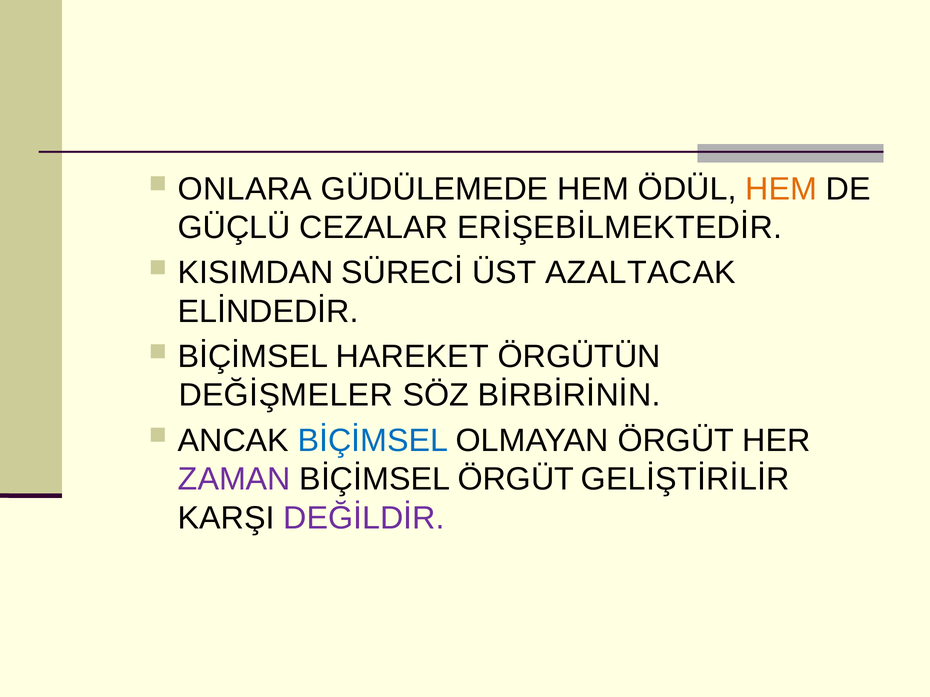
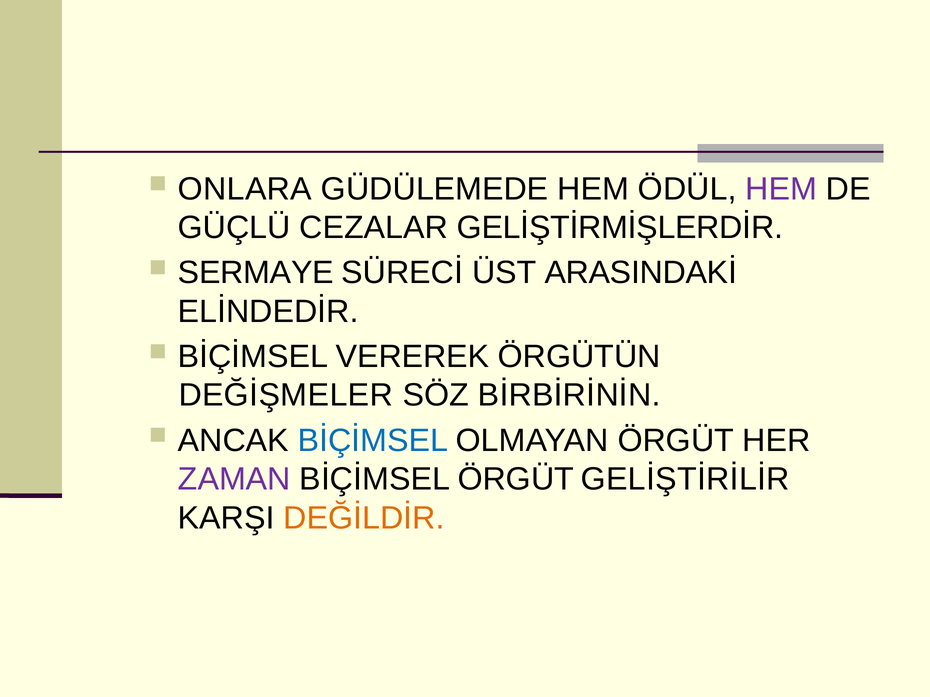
HEM colour: orange -> purple (781, 189)
ERİŞEBİLMEKTEDİR: ERİŞEBİLMEKTEDİR -> GELİŞTİRMİŞLERDİR (620, 228)
KISIMDAN: KISIMDAN -> SERMAYE (256, 273)
AZALTACAK: AZALTACAK -> ARASINDAKİ (641, 273)
HAREKET: HAREKET -> VEREREK (413, 357)
DEĞİLDİR colour: purple -> orange (364, 518)
